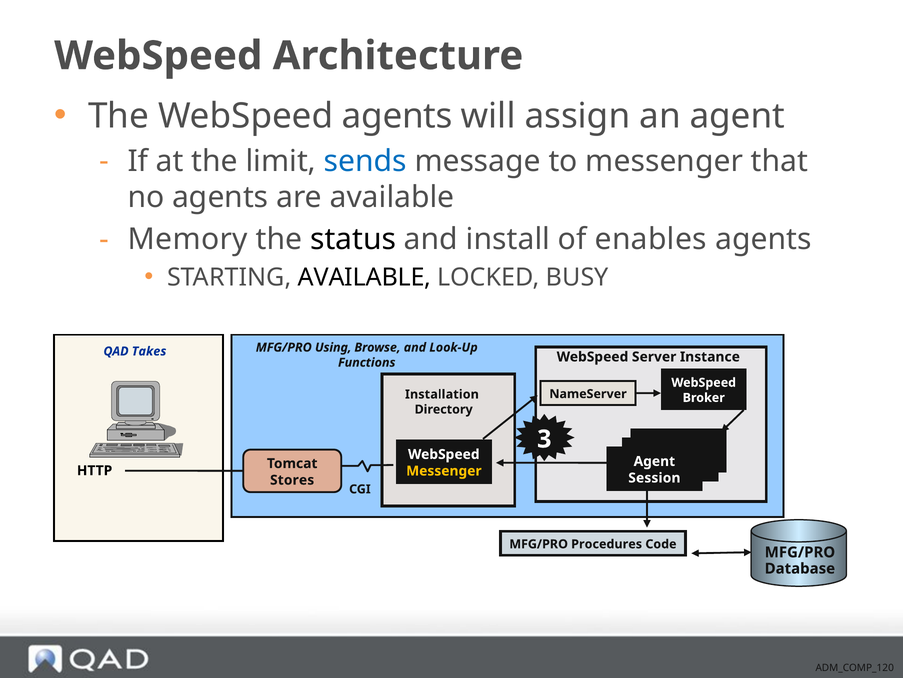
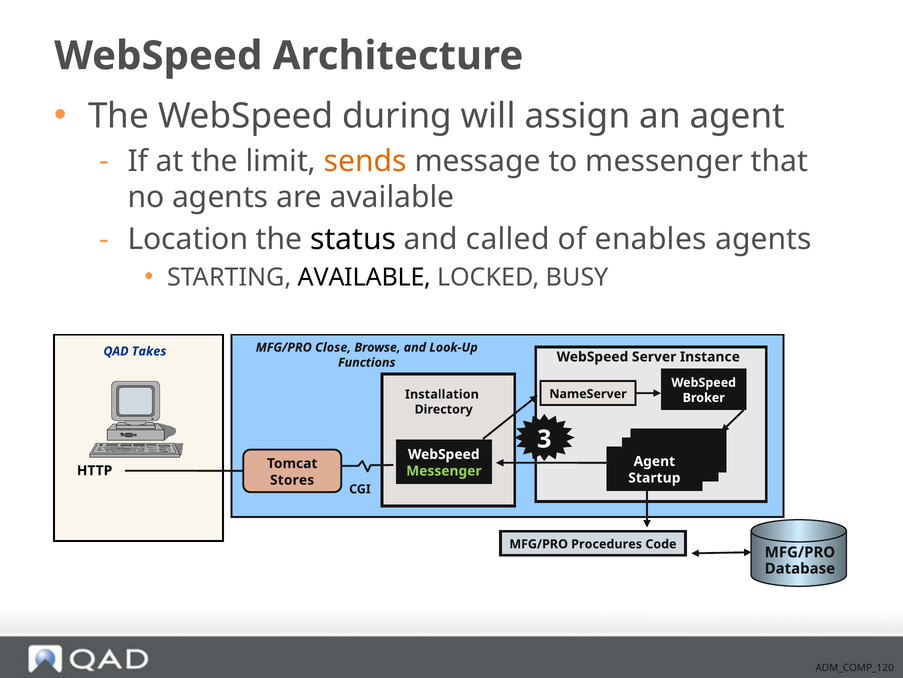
WebSpeed agents: agents -> during (397, 116)
sends colour: blue -> orange (365, 161)
Memory: Memory -> Location (188, 239)
install: install -> called (508, 239)
Using: Using -> Close (333, 347)
Messenger colour: yellow -> light green (444, 470)
Session: Session -> Startup (654, 477)
